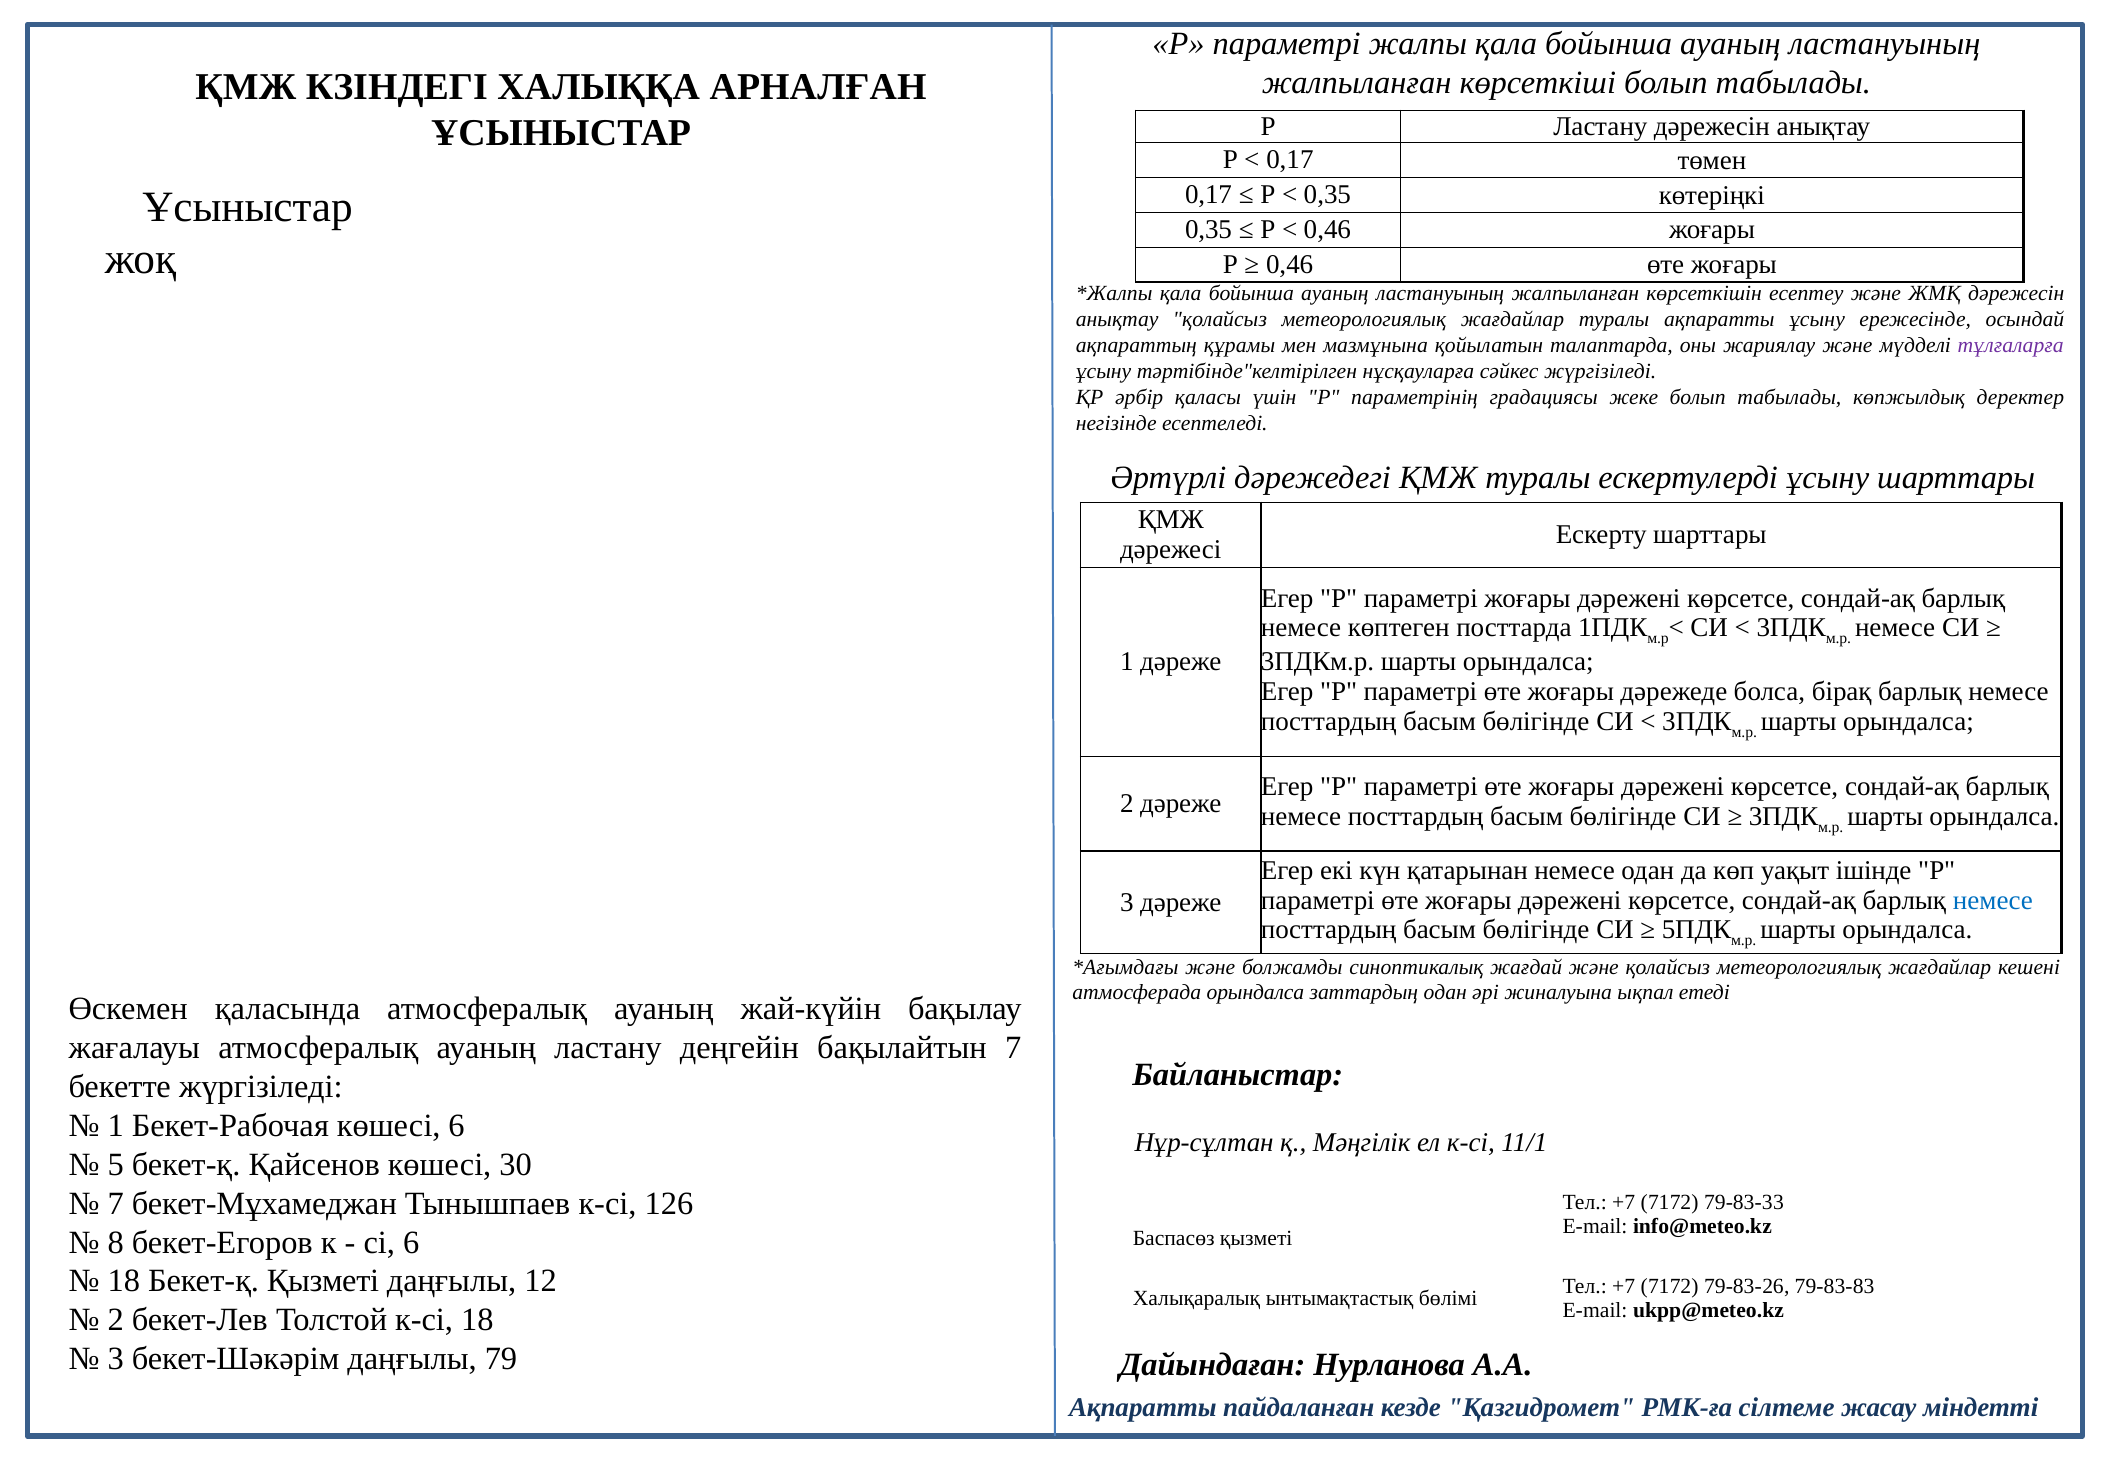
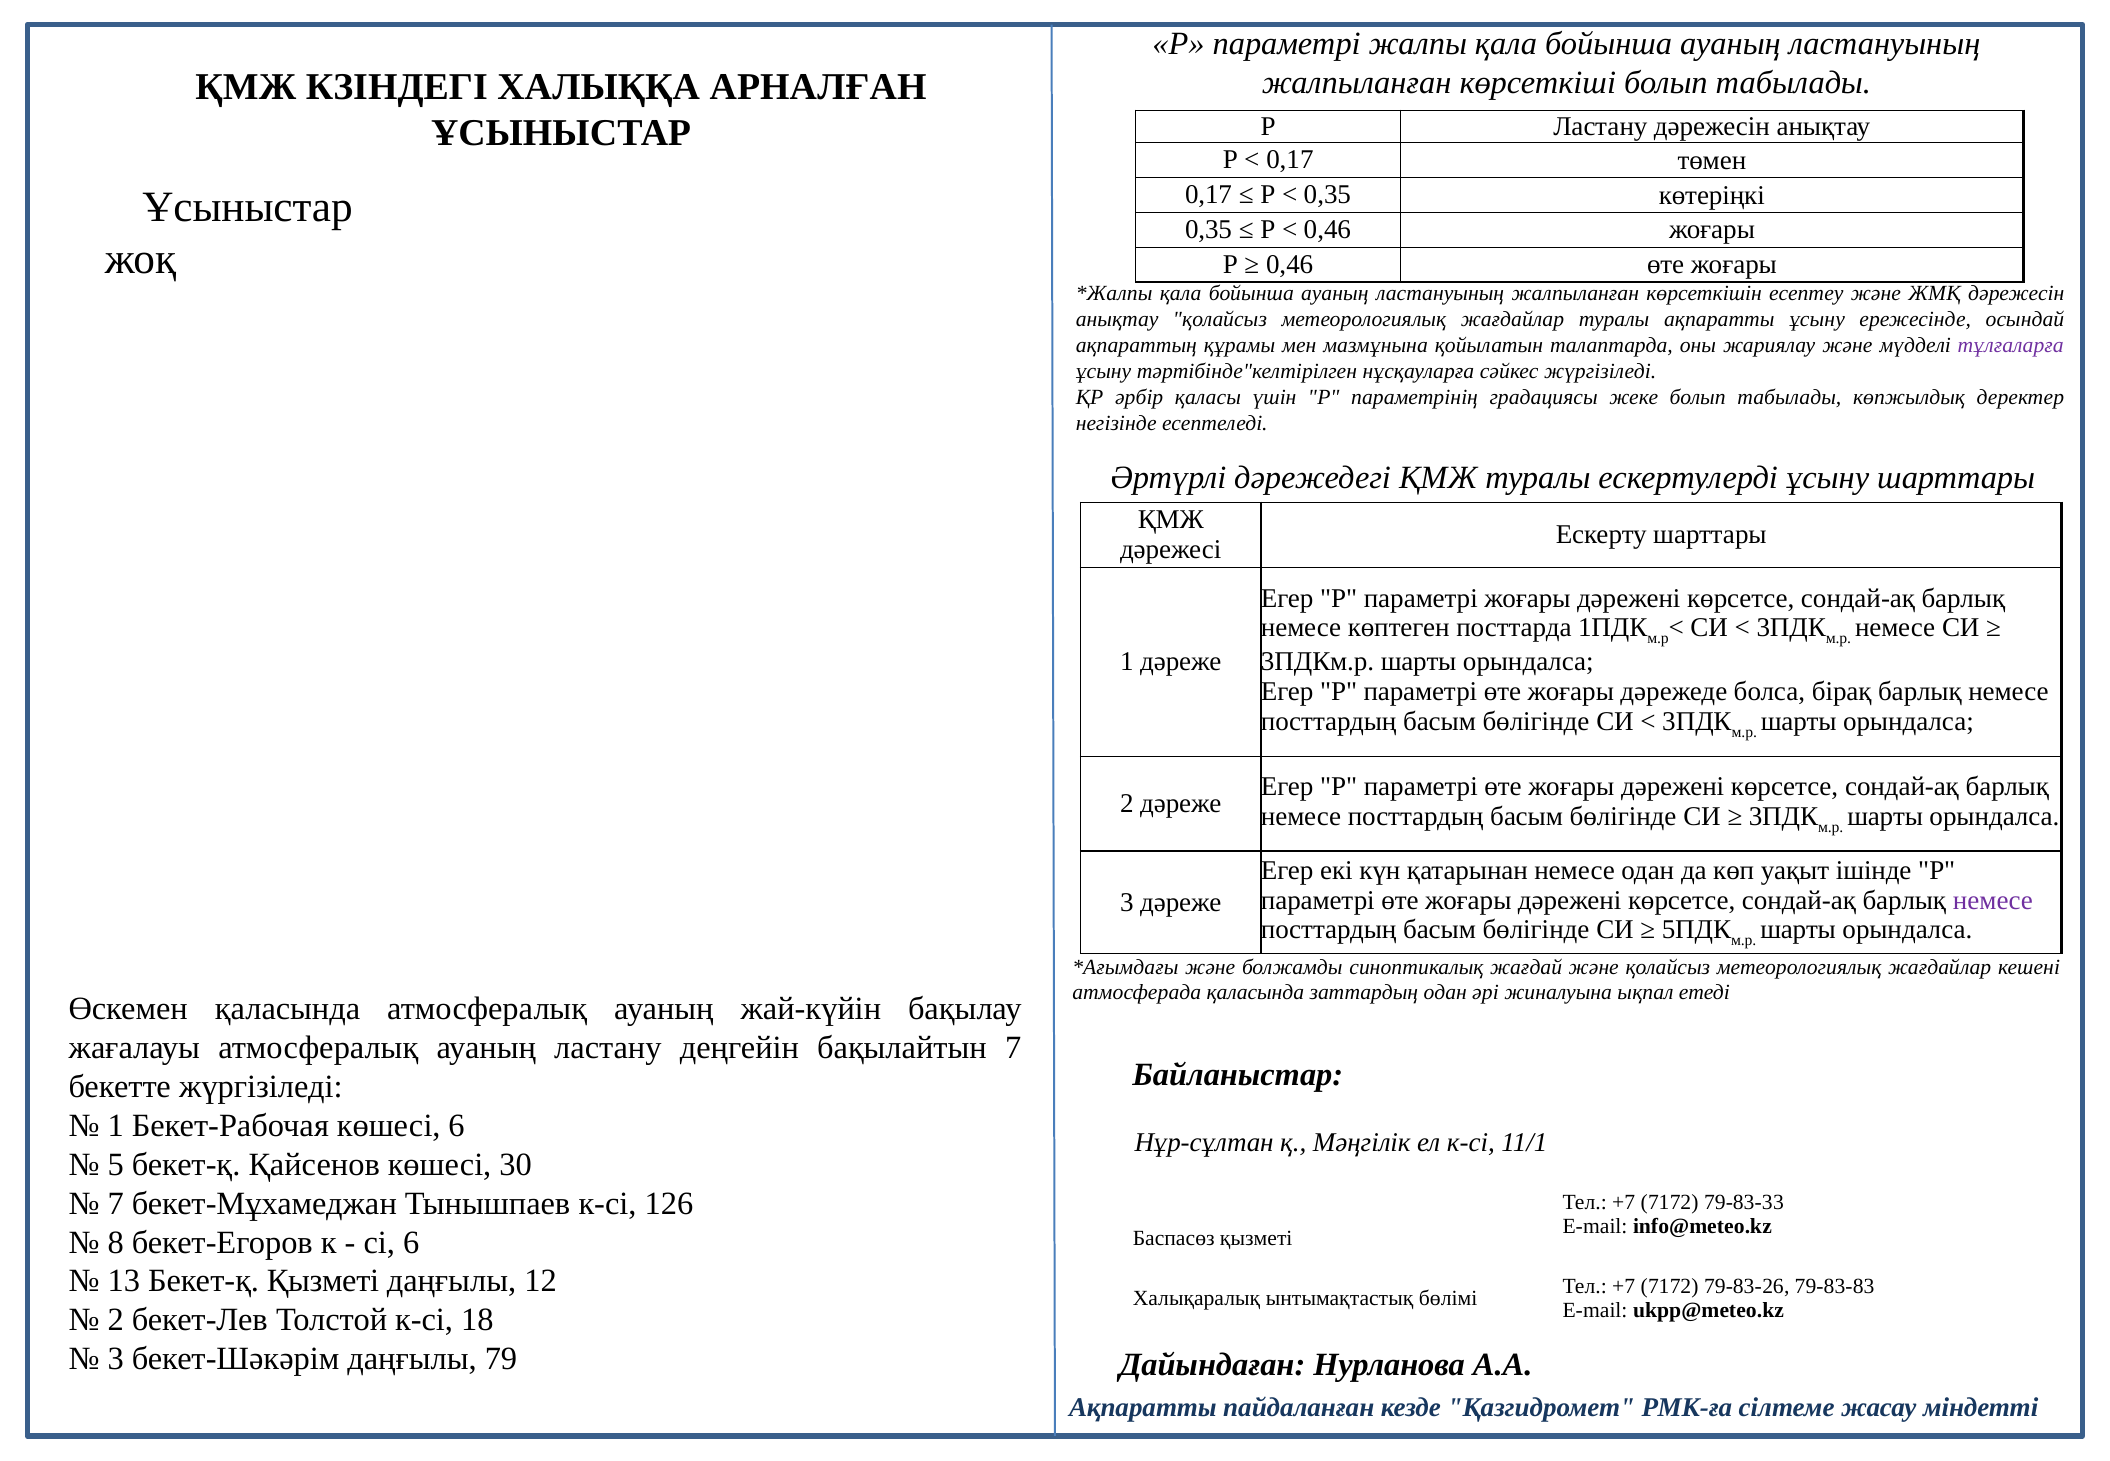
немесе colour: blue -> purple (1993, 900)
атмосферада орындалса: орындалса -> қаласында (1255, 993)
18: 18 -> 13 (124, 1281)
